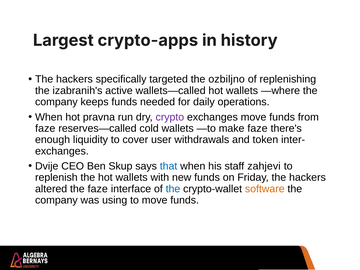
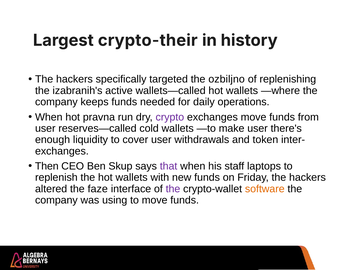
crypto-apps: crypto-apps -> crypto-their (148, 40)
faze: faze -> user (45, 128)
make faze: faze -> user (258, 128)
Dvije: Dvije -> Then (47, 166)
that colour: blue -> purple (169, 166)
zahjevi: zahjevi -> laptops (264, 166)
the colour: blue -> purple (173, 189)
